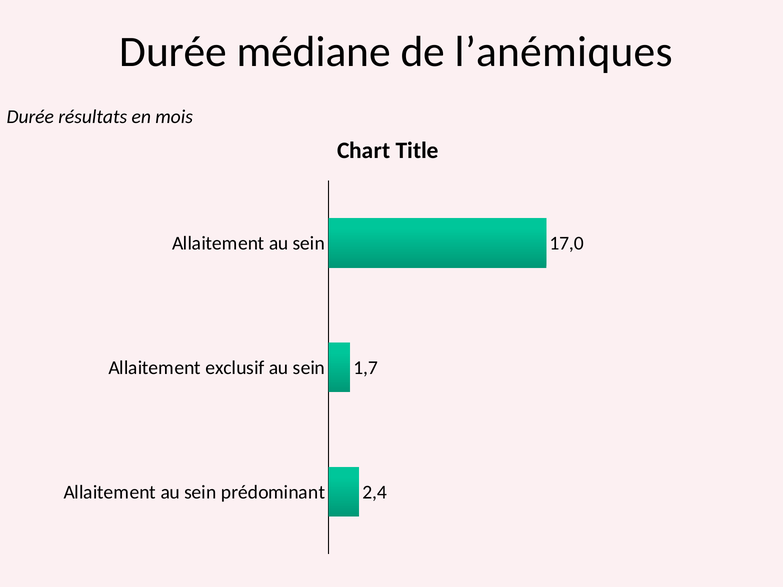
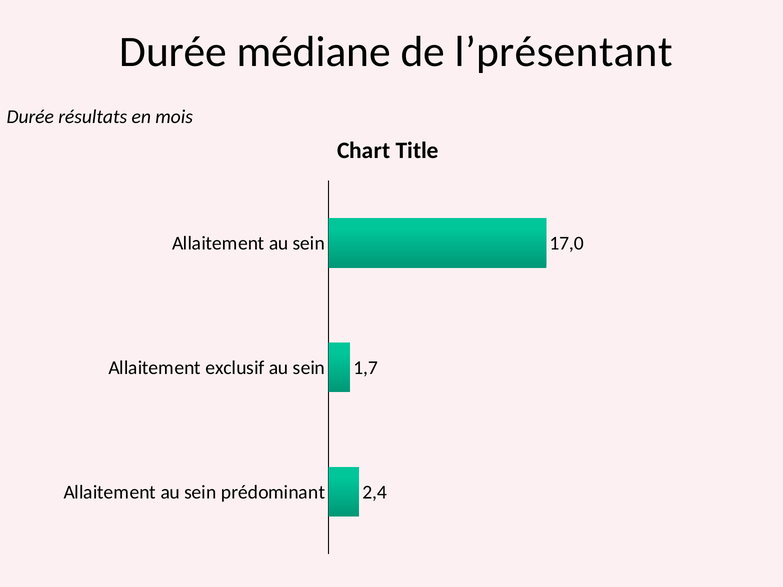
l’anémiques: l’anémiques -> l’présentant (564, 52)
